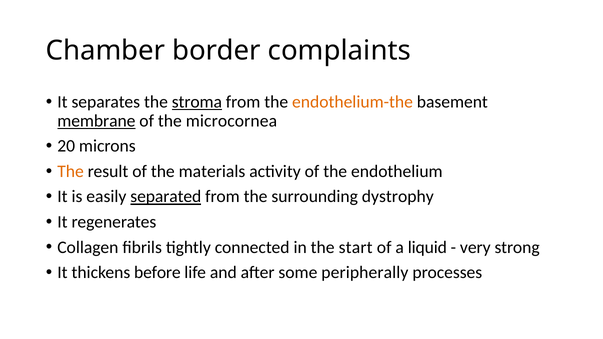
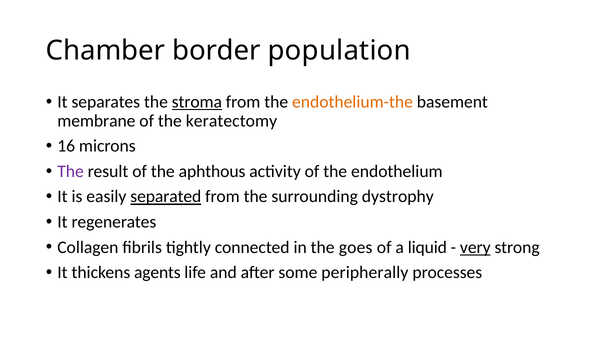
complaints: complaints -> population (339, 51)
membrane underline: present -> none (96, 121)
microcornea: microcornea -> keratectomy (231, 121)
20: 20 -> 16 (66, 146)
The colour: orange -> purple (71, 172)
materials: materials -> aphthous (212, 172)
start: start -> goes (356, 247)
very underline: none -> present (475, 247)
before: before -> agents (157, 273)
